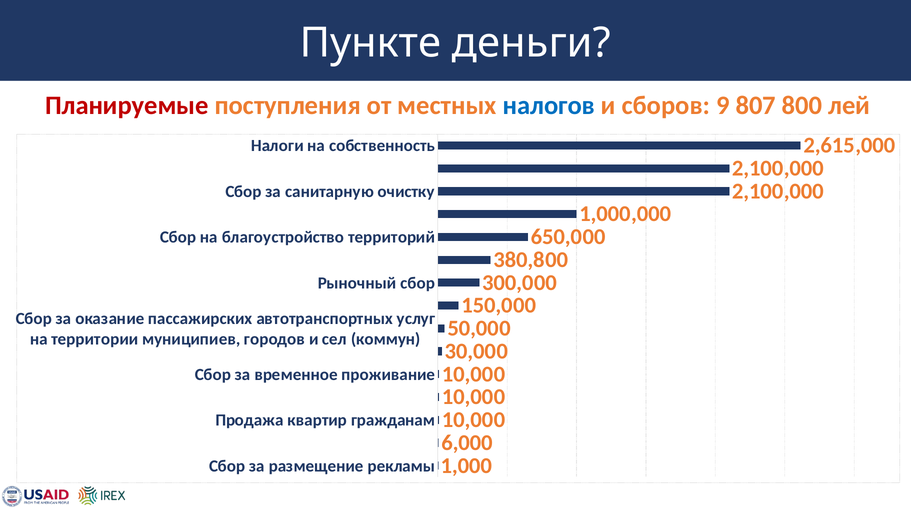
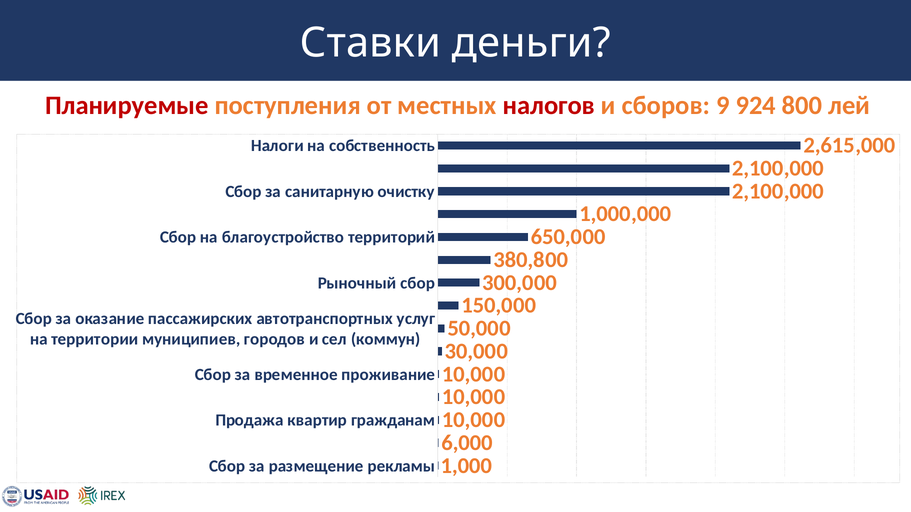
Пункте: Пункте -> Ставки (370, 43)
налогов colour: blue -> red (549, 105)
807: 807 -> 924 (756, 105)
